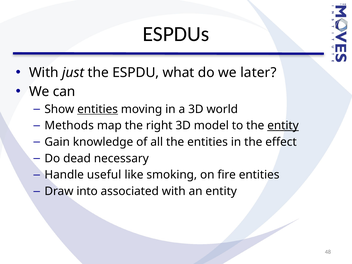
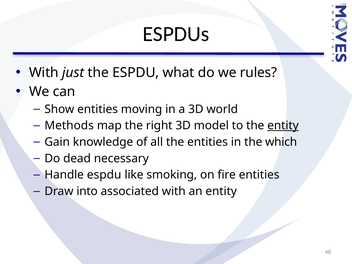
later: later -> rules (259, 73)
entities underline: present -> none (98, 109)
effect: effect -> which (281, 142)
Handle useful: useful -> espdu (104, 175)
